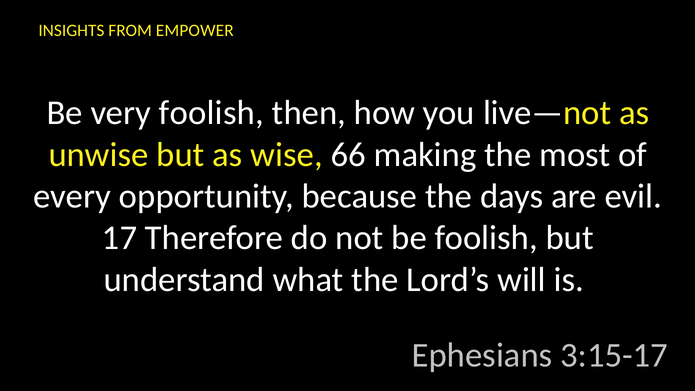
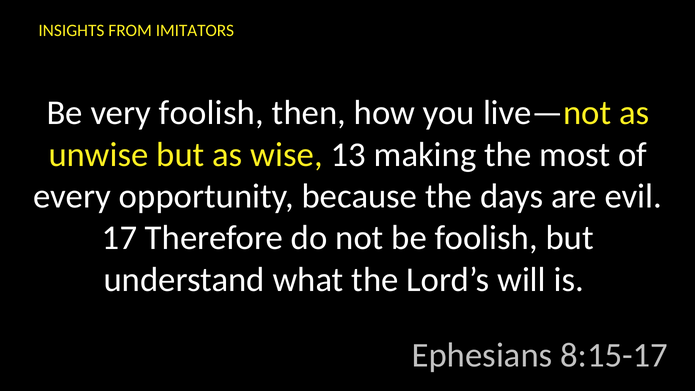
EMPOWER: EMPOWER -> IMITATORS (195, 30)
66: 66 -> 13 (348, 155)
3:15-17: 3:15-17 -> 8:15-17 (614, 355)
